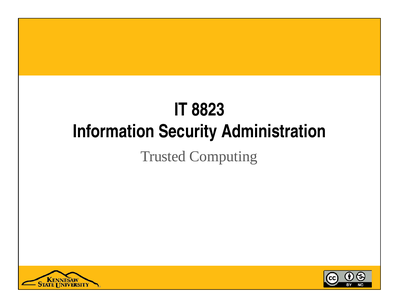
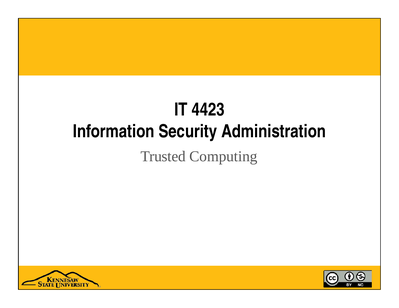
8823: 8823 -> 4423 (208, 110)
